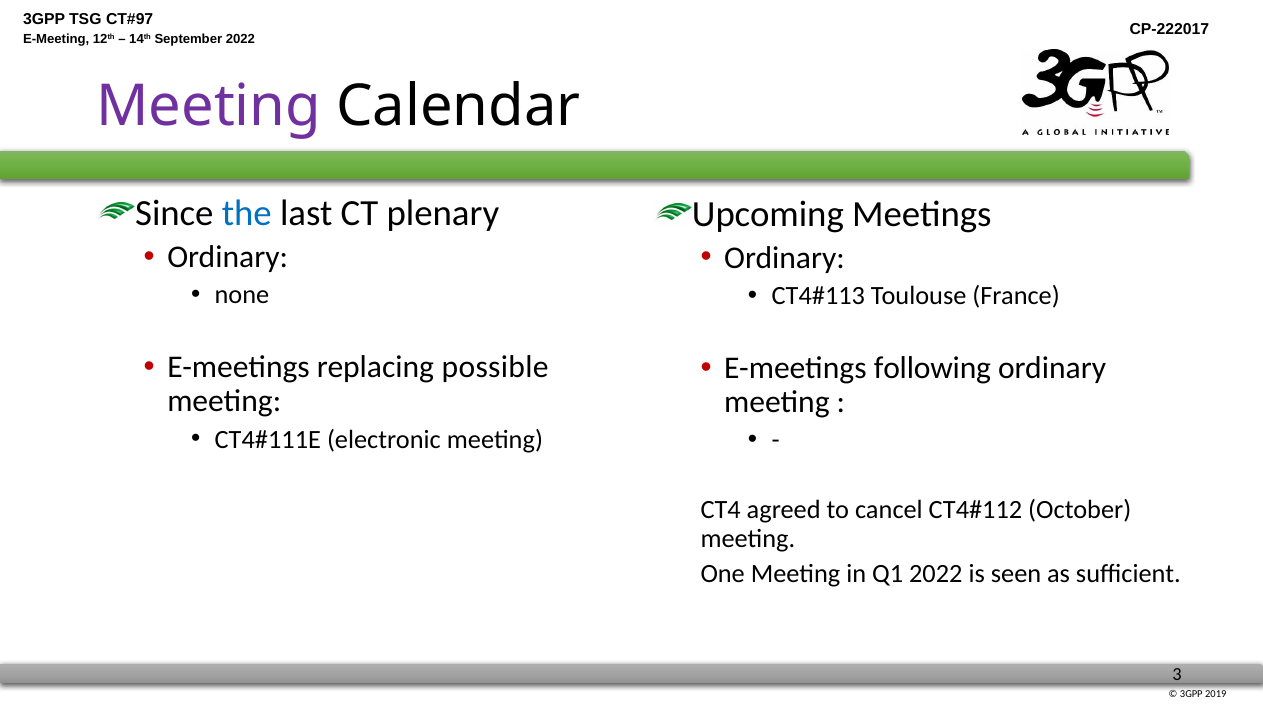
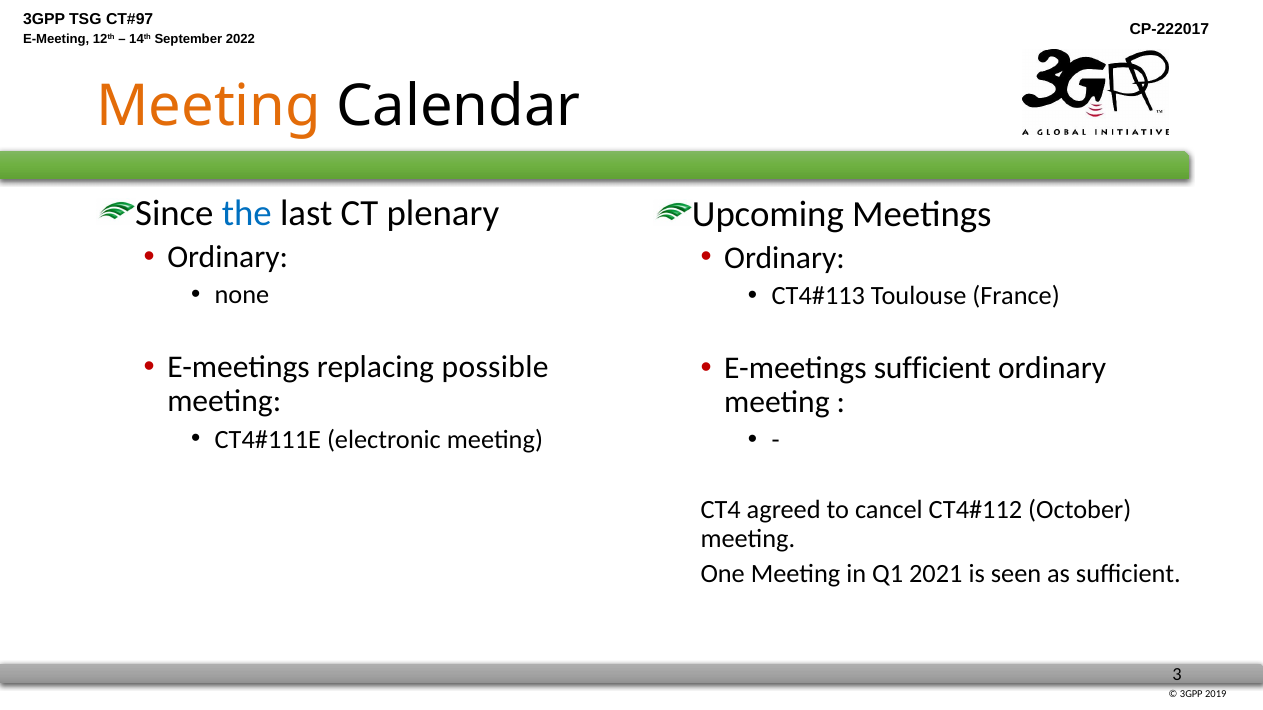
Meeting colour: purple -> orange (209, 106)
E-meetings following: following -> sufficient (932, 368)
Q1 2022: 2022 -> 2021 (936, 574)
